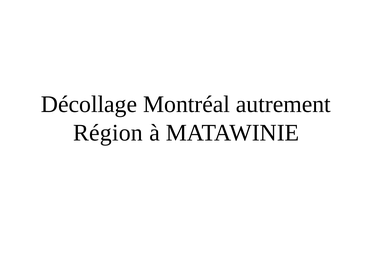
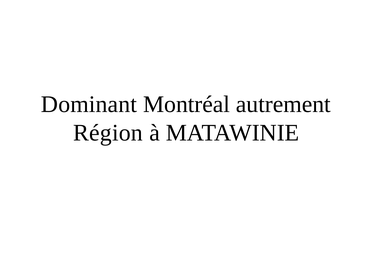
Décollage: Décollage -> Dominant (89, 104)
